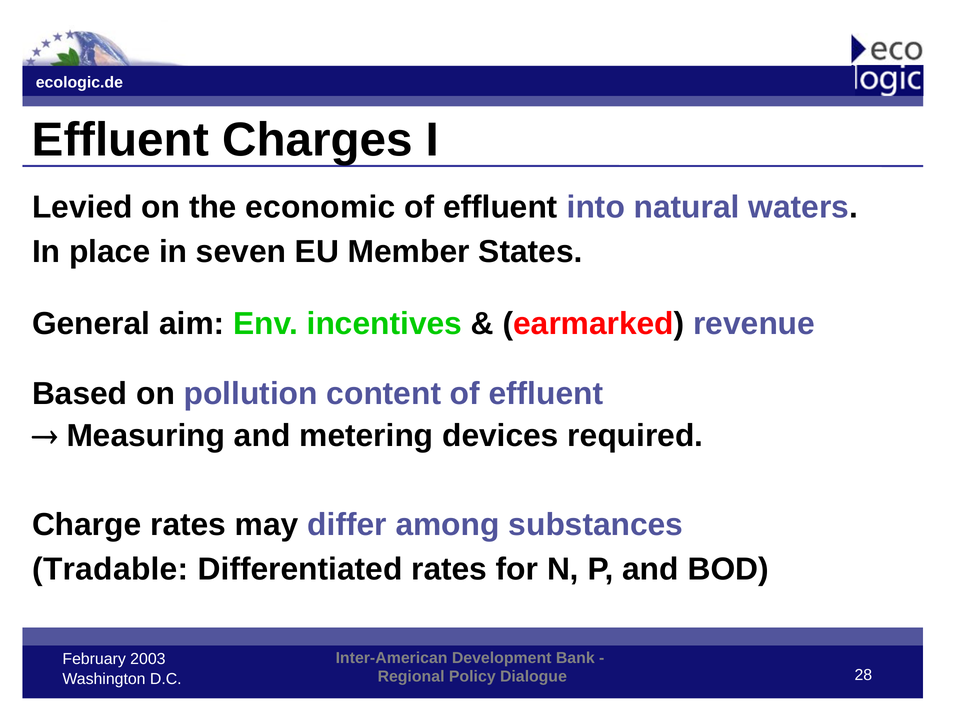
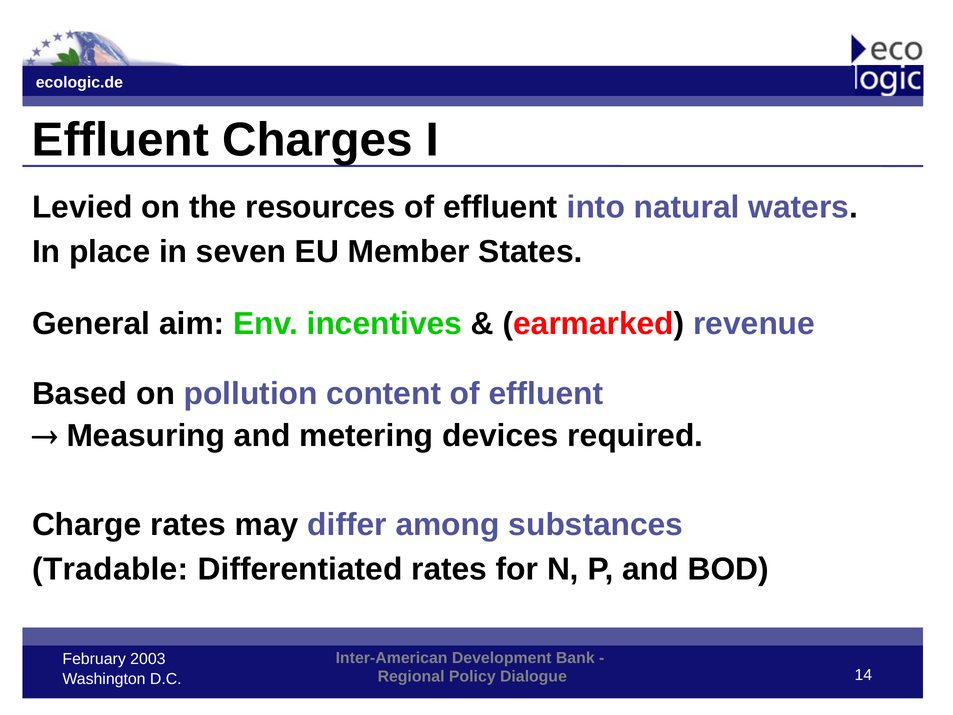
economic: economic -> resources (321, 207)
28: 28 -> 14 (863, 675)
